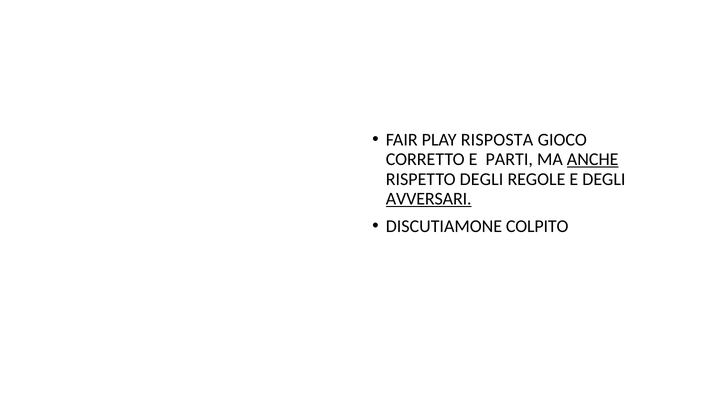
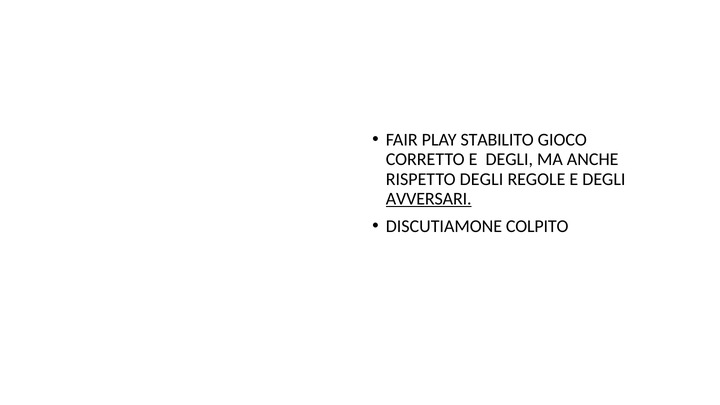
RISPOSTA: RISPOSTA -> STABILITO (497, 140)
CORRETTO E PARTI: PARTI -> DEGLI (509, 159)
ANCHE underline: present -> none (593, 159)
